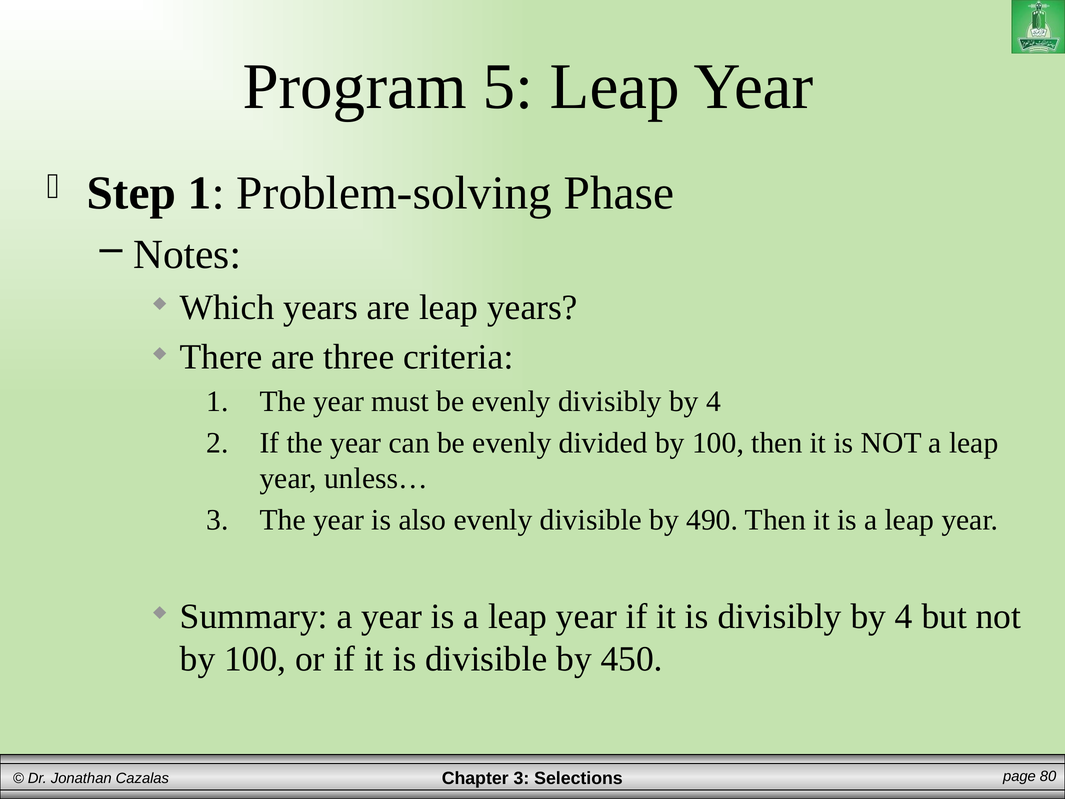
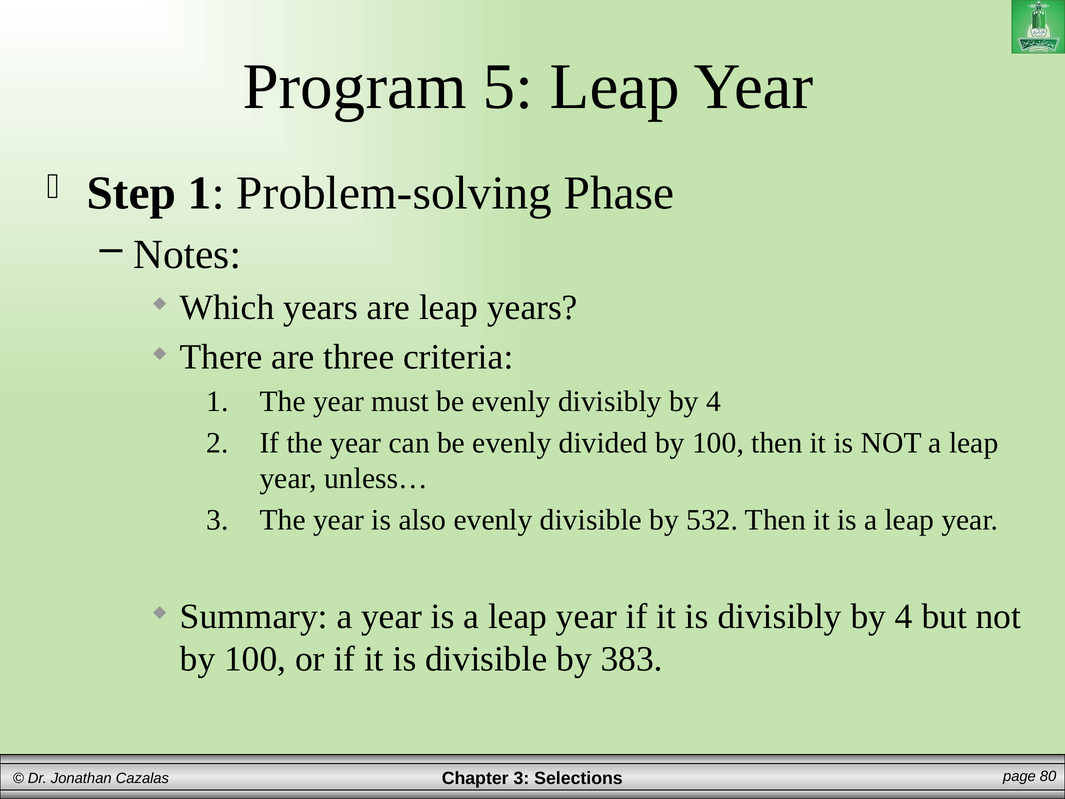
490: 490 -> 532 (712, 520)
450: 450 -> 383 (632, 659)
